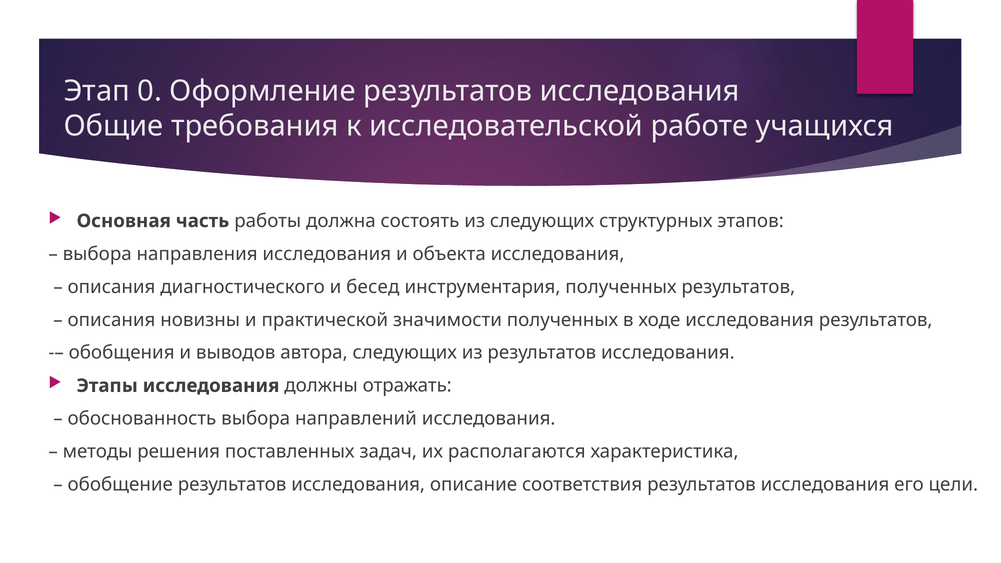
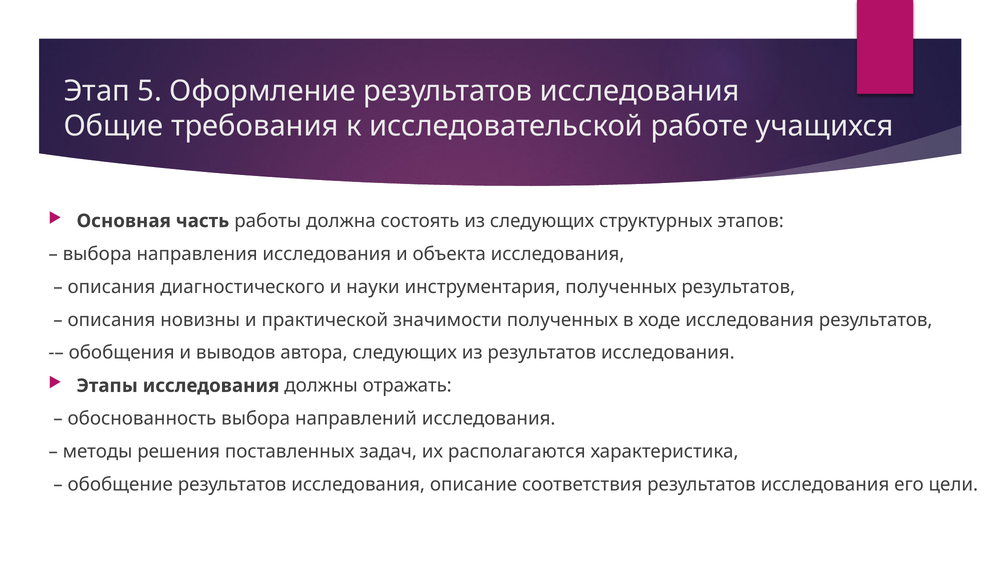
0: 0 -> 5 (150, 91)
бесед: бесед -> науки (373, 287)
